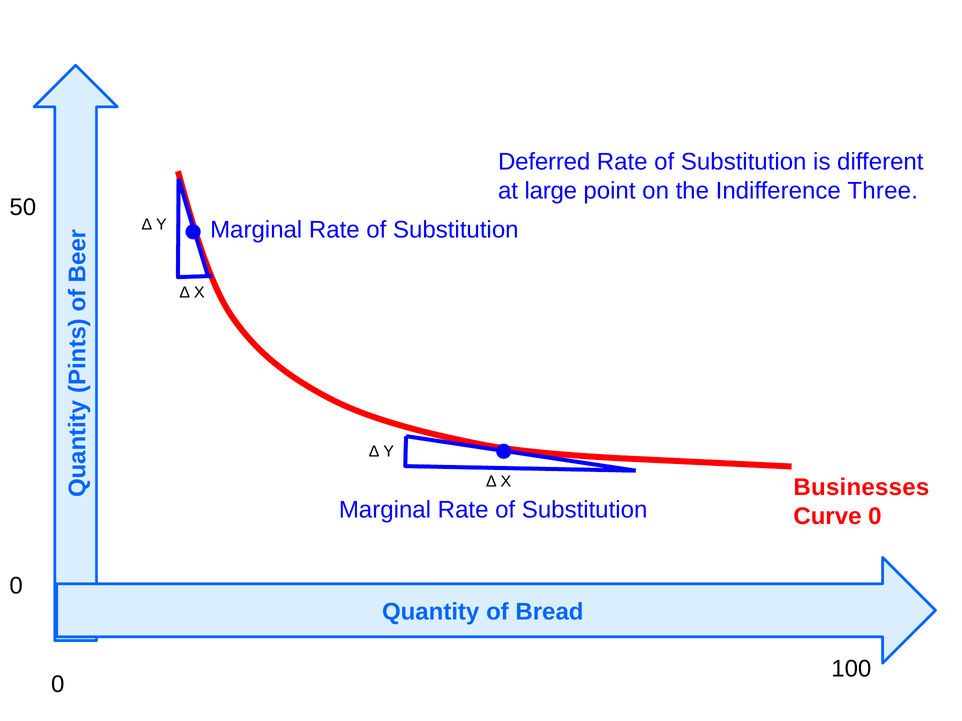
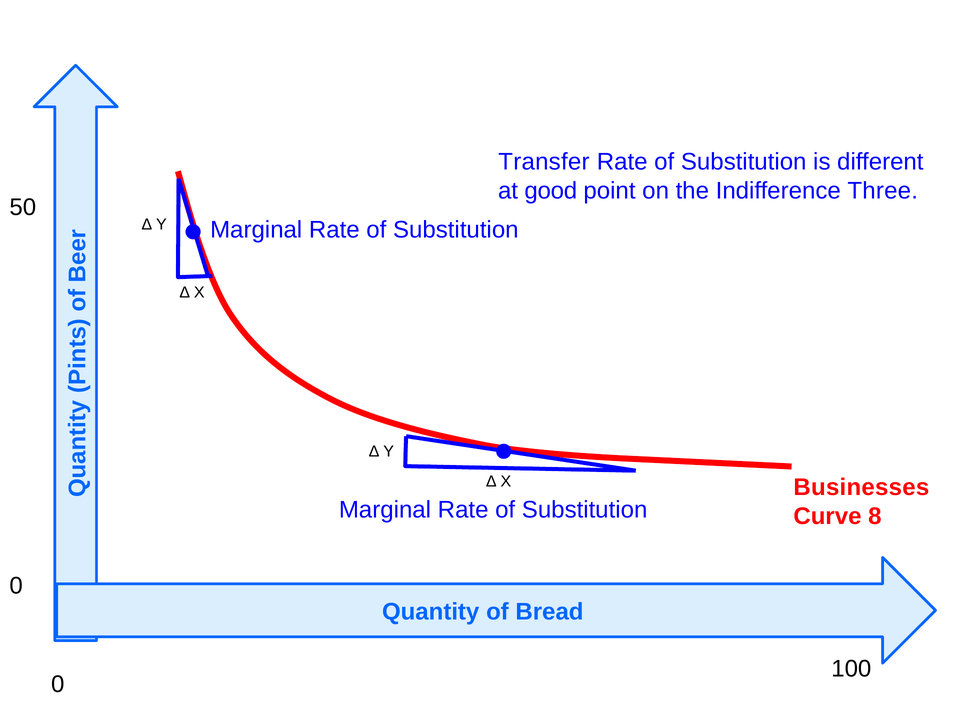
Deferred: Deferred -> Transfer (544, 162)
large: large -> good (551, 191)
Curve 0: 0 -> 8 (875, 516)
